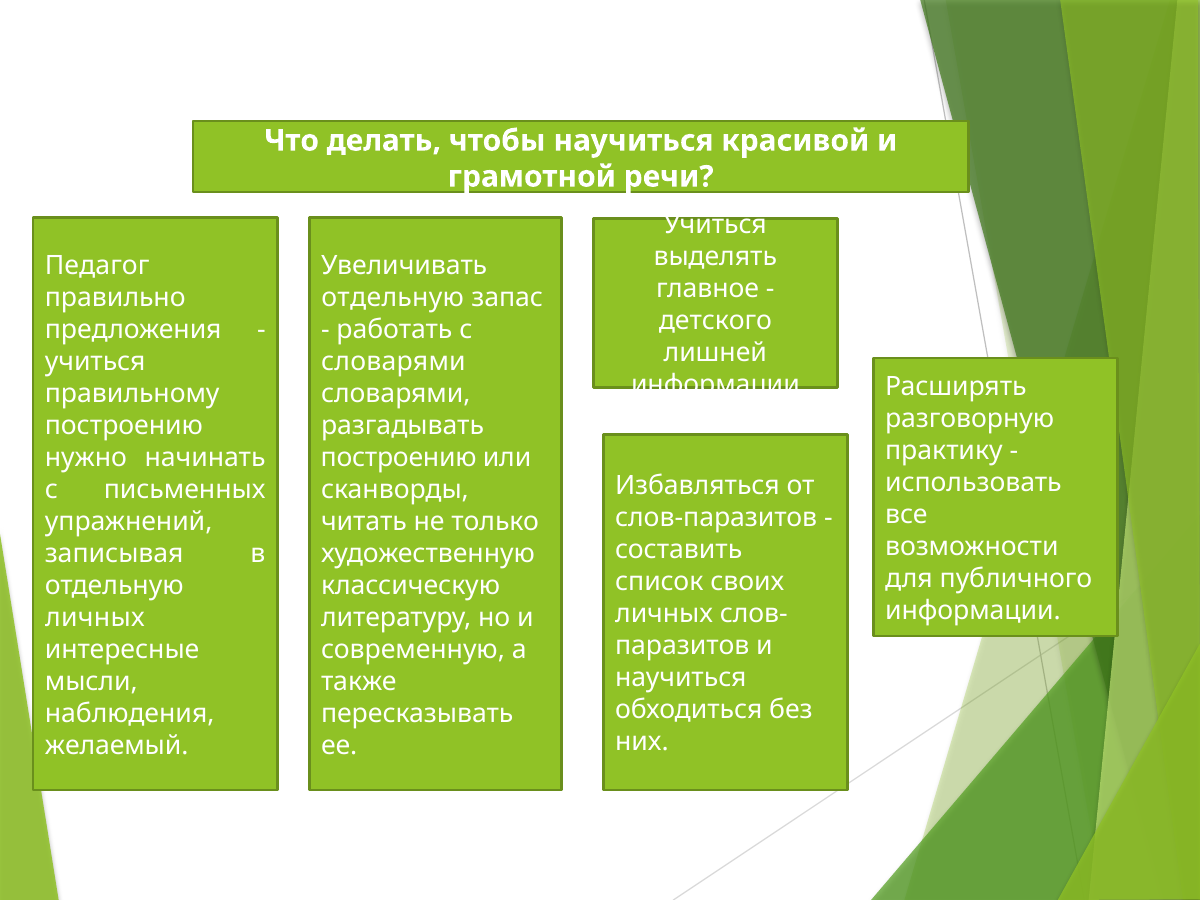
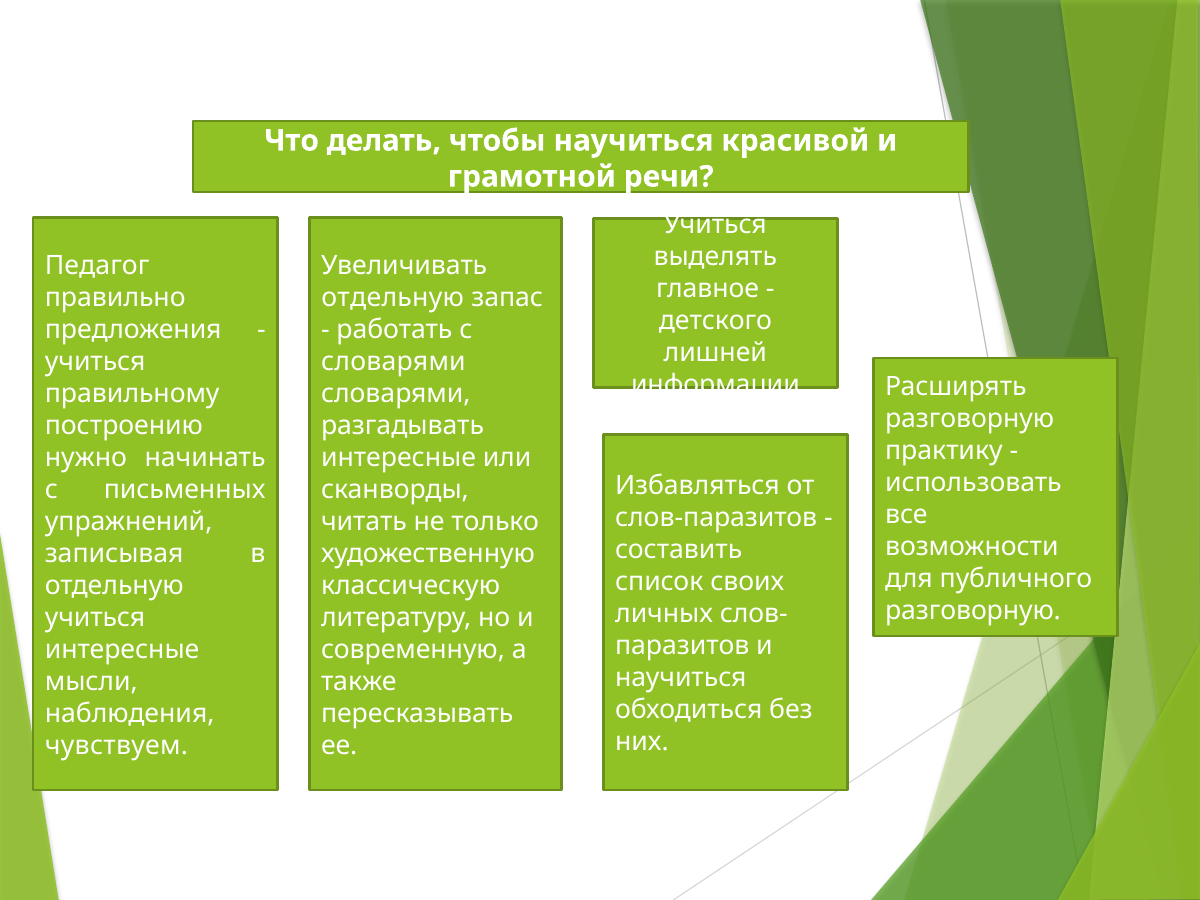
построению: построению -> интересные (399, 458)
информации: информации -> разговорную (973, 611)
личных: личных -> учиться (95, 618)
желаемый: желаемый -> чувствуем (116, 746)
